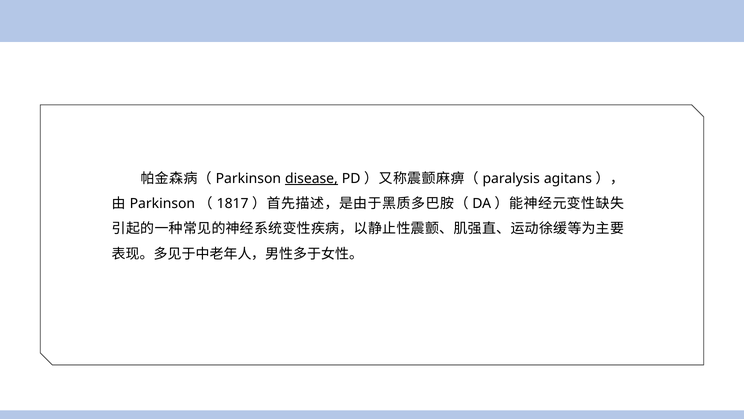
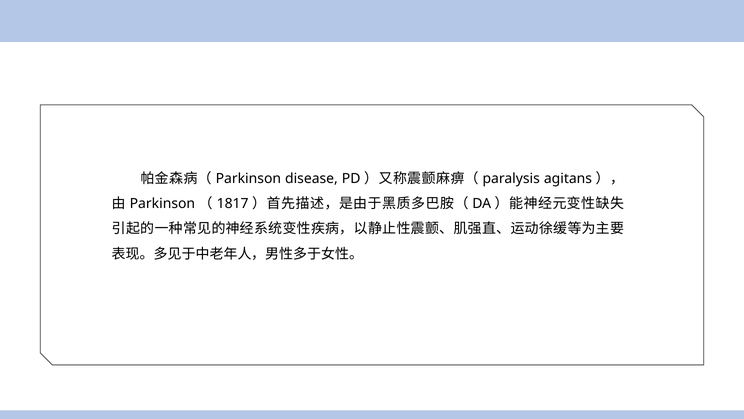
disease underline: present -> none (311, 178)
